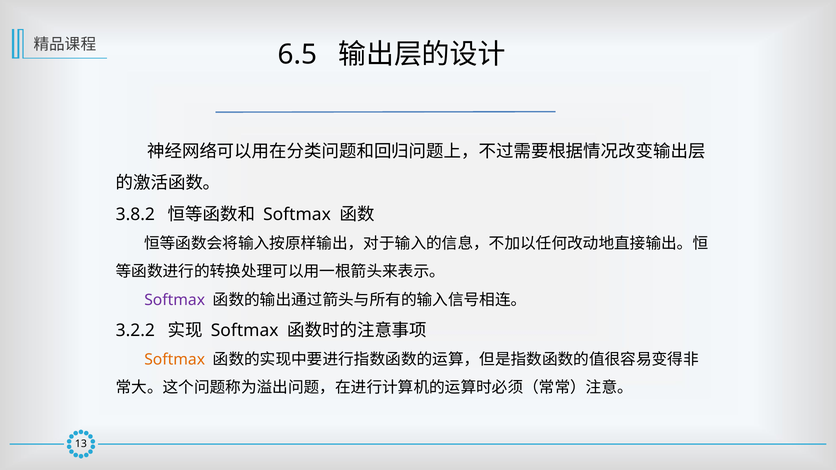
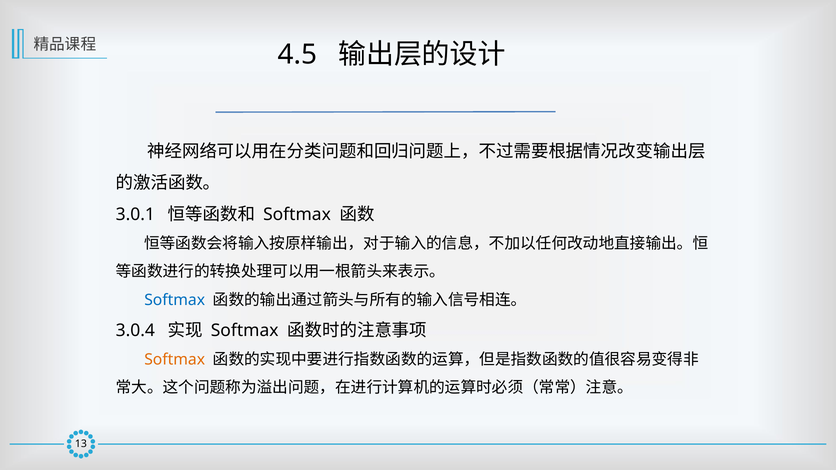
6.5: 6.5 -> 4.5 (298, 54)
3.8.2: 3.8.2 -> 3.0.1 (135, 214)
Softmax colour: purple -> blue (175, 300)
3.2.2: 3.2.2 -> 3.0.4 (135, 330)
